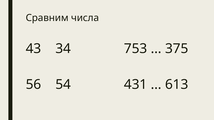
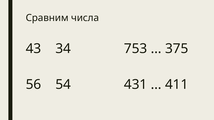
613: 613 -> 411 (177, 85)
